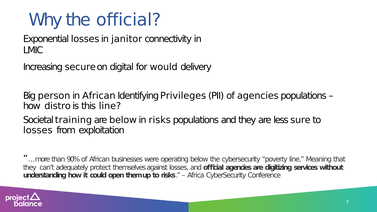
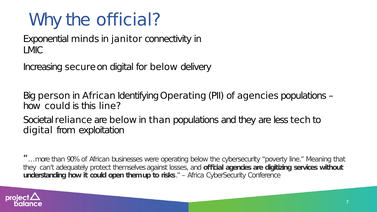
Exponential losses: losses -> minds (85, 39)
for would: would -> below (164, 67)
Identifying Privileges: Privileges -> Operating (183, 96)
how distro: distro -> could (57, 106)
training: training -> reliance (74, 120)
in risks: risks -> than (160, 120)
sure: sure -> tech (300, 120)
losses: losses -> digital (38, 130)
